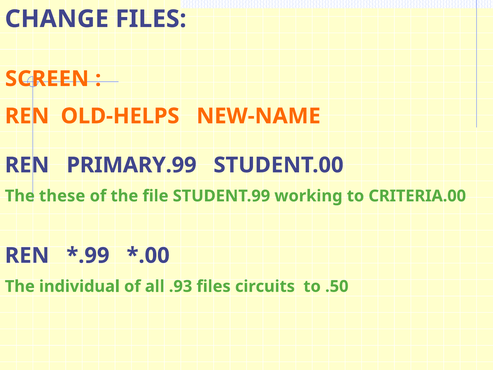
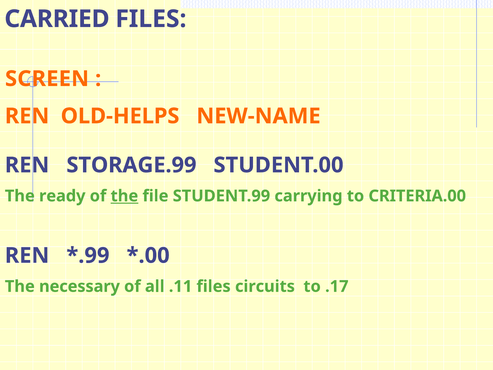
CHANGE: CHANGE -> CARRIED (57, 19)
PRIMARY.99: PRIMARY.99 -> STORAGE.99 (131, 165)
these: these -> ready (62, 196)
the underline: none -> present (124, 196)
working: working -> carrying (308, 196)
individual: individual -> necessary (79, 286)
.93: .93 -> .11 (181, 286)
.50: .50 -> .17 (337, 286)
